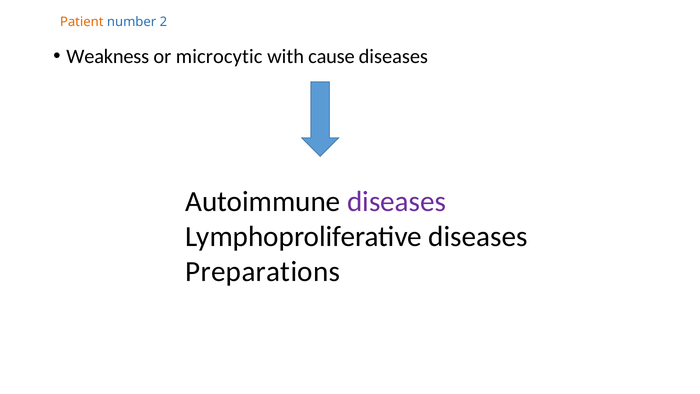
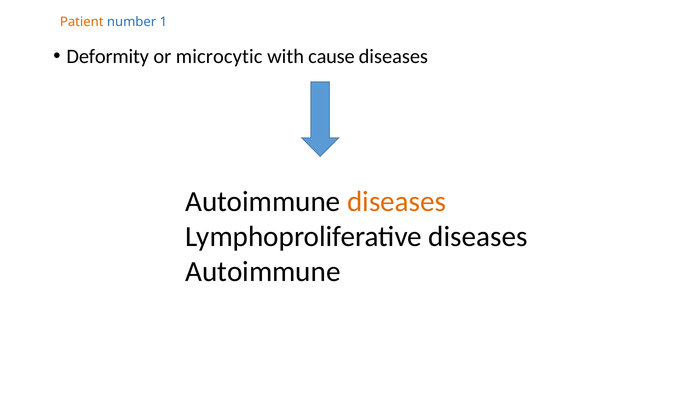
2: 2 -> 1 (163, 22)
Weakness: Weakness -> Deformity (108, 56)
diseases colour: purple -> orange (397, 202)
Preparations: Preparations -> Autoimmune (263, 272)
